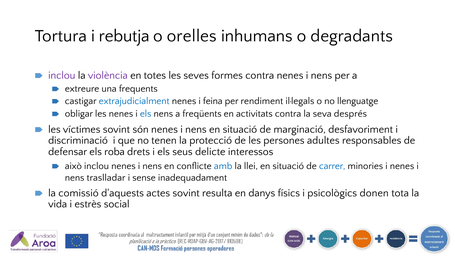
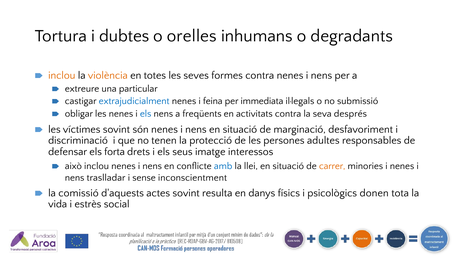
rebutja: rebutja -> dubtes (124, 36)
inclou colour: purple -> orange (62, 75)
violència colour: purple -> orange (108, 75)
frequents: frequents -> particular (138, 89)
rendiment: rendiment -> immediata (262, 101)
llenguatge: llenguatge -> submissió (358, 101)
roba: roba -> forta (115, 152)
delicte: delicte -> imatge (210, 152)
carrer colour: blue -> orange (332, 166)
inadequadament: inadequadament -> inconscientment (193, 178)
